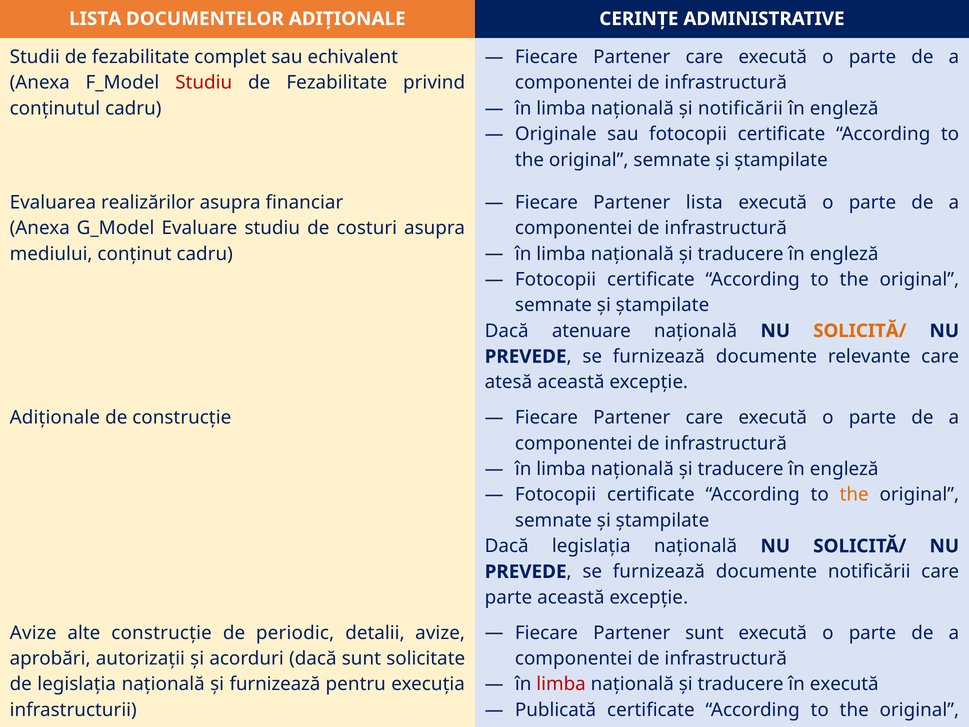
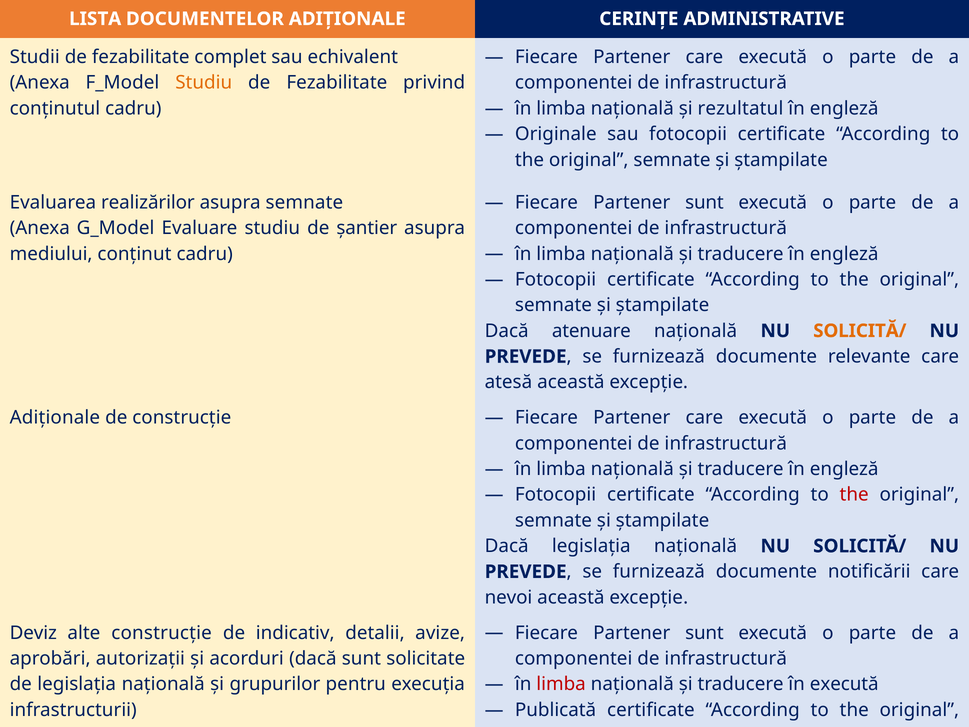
Studiu colour: red -> orange (204, 83)
și notificării: notificării -> rezultatul (740, 108)
asupra financiar: financiar -> semnate (304, 202)
lista: lista -> sunt (704, 202)
costuri: costuri -> șantier (367, 228)
the colour: orange -> red (854, 495)
parte: parte -> nevoi (509, 597)
Avize: Avize -> Deviz (33, 633)
periodic: periodic -> indicativ (295, 633)
și furnizează: furnizează -> grupurilor (275, 684)
